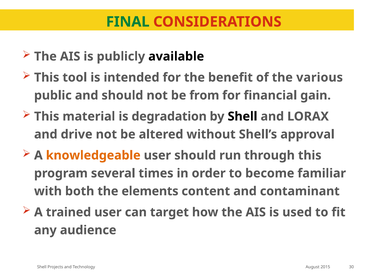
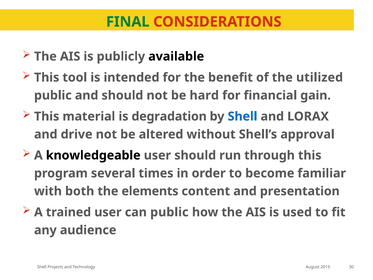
various: various -> utilized (320, 77)
from: from -> hard (204, 95)
Shell colour: black -> blue (243, 116)
knowledgeable colour: orange -> black (93, 155)
contaminant: contaminant -> presentation (300, 191)
can target: target -> public (169, 212)
